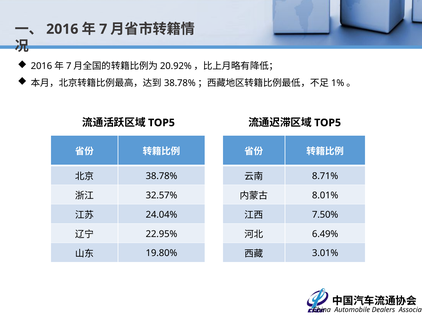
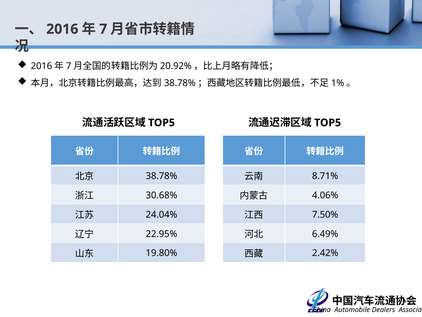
32.57%: 32.57% -> 30.68% (162, 195)
8.01%: 8.01% -> 4.06% (325, 195)
3.01%: 3.01% -> 2.42% (325, 253)
